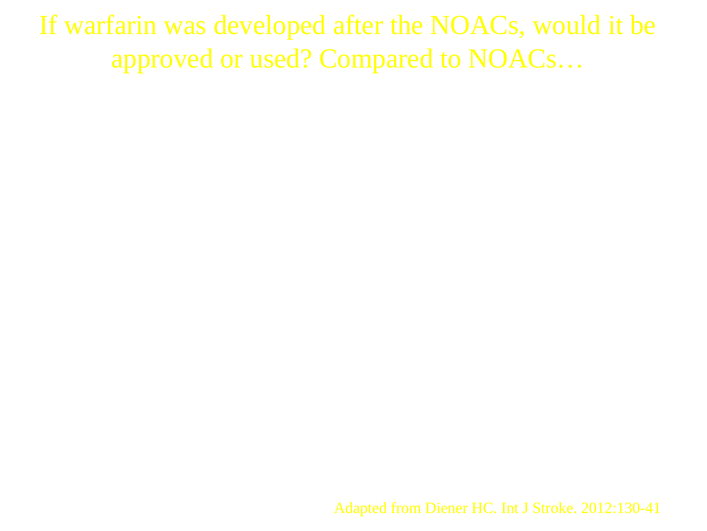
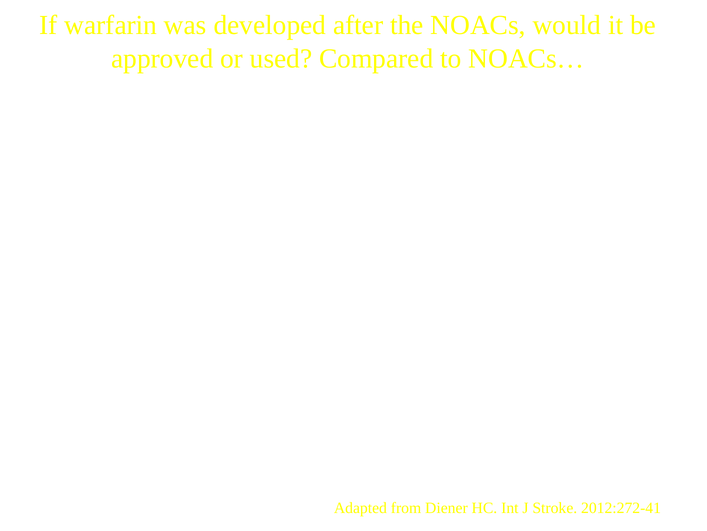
2012:130-41: 2012:130-41 -> 2012:272-41 (621, 507)
